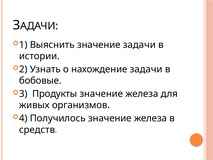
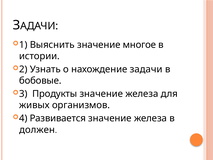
значение задачи: задачи -> многое (139, 45)
Получилось: Получилось -> Развивается (58, 118)
средств: средств -> должен (37, 130)
